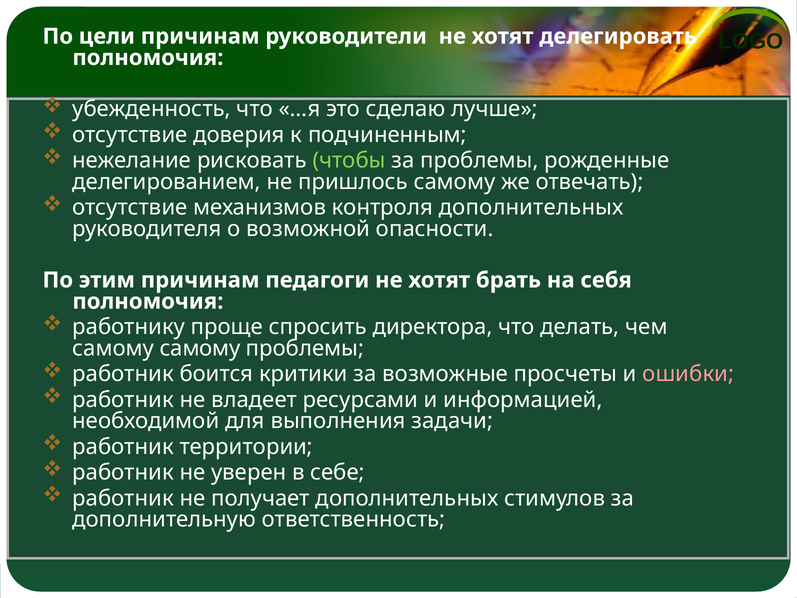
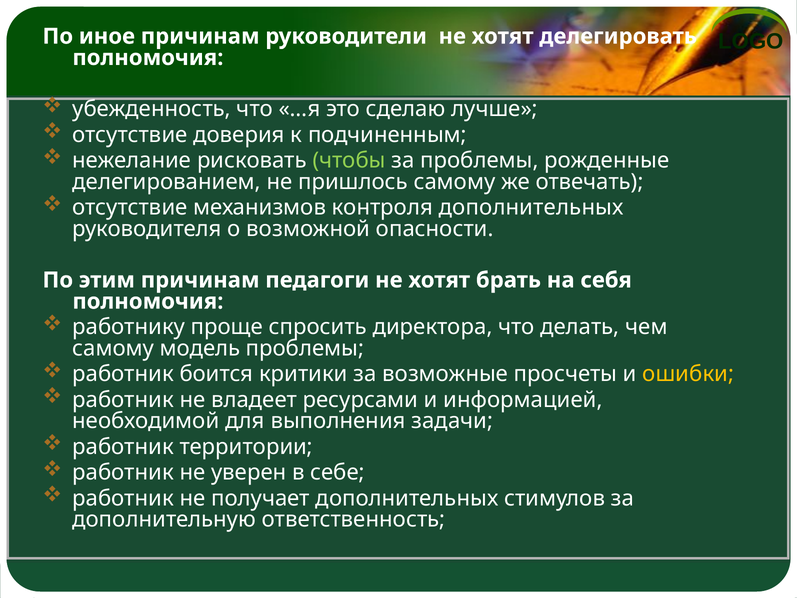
цели: цели -> иное (107, 36)
самому самому: самому -> модель (200, 348)
ошибки colour: pink -> yellow (688, 374)
